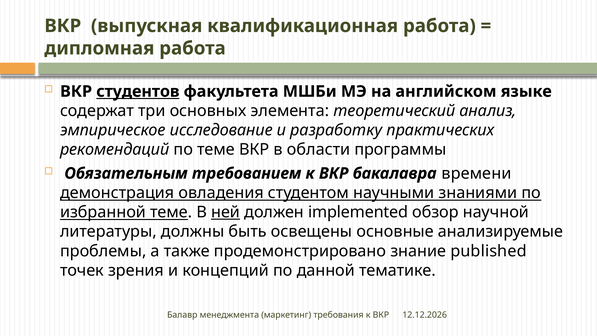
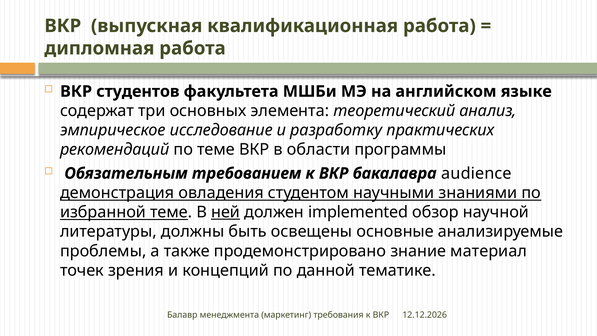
студентов underline: present -> none (138, 91)
времени: времени -> audience (476, 173)
published: published -> материал (489, 251)
